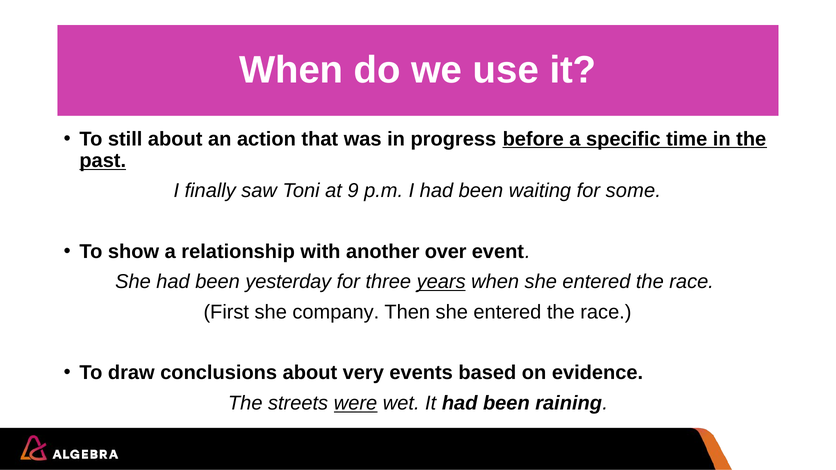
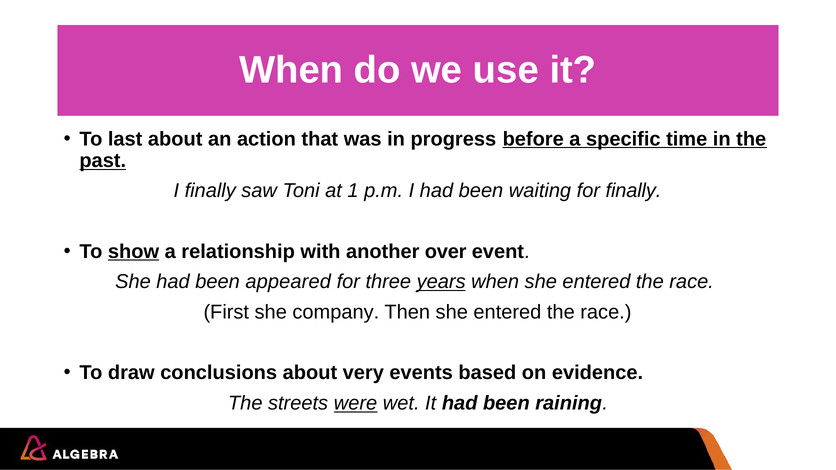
still: still -> last (125, 139)
9: 9 -> 1 (353, 191)
for some: some -> finally (633, 191)
show underline: none -> present (134, 252)
yesterday: yesterday -> appeared (288, 282)
